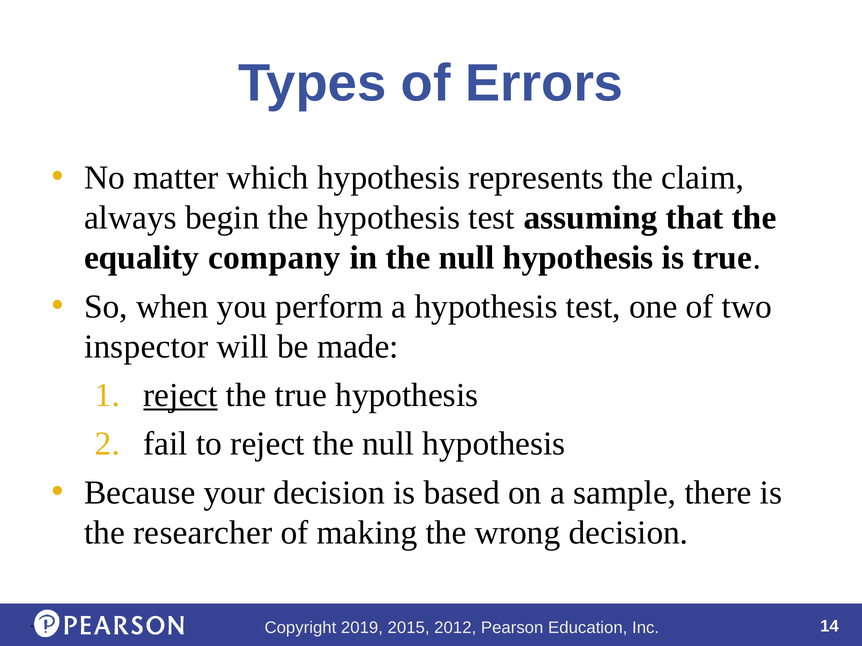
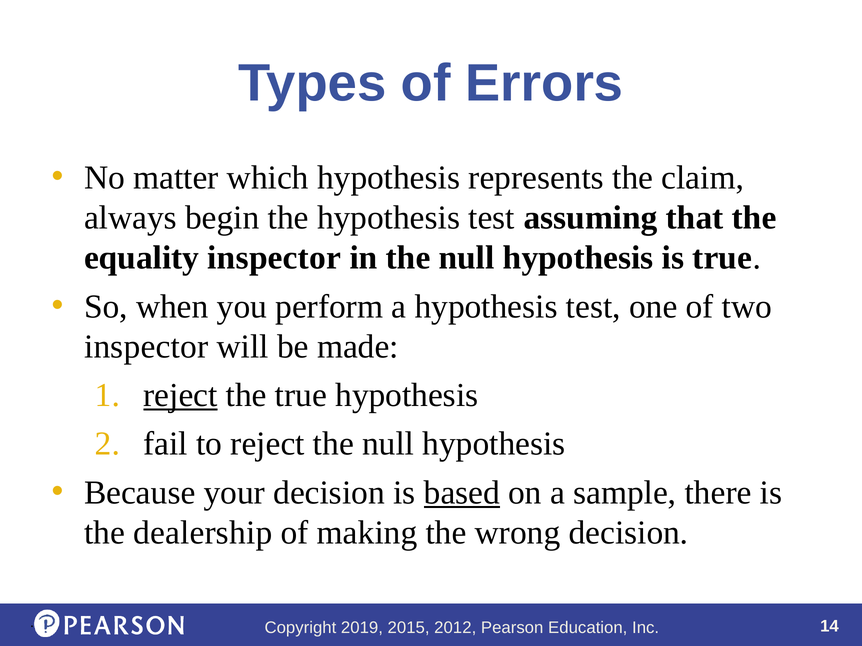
equality company: company -> inspector (274, 258)
based underline: none -> present (462, 493)
researcher: researcher -> dealership (203, 533)
